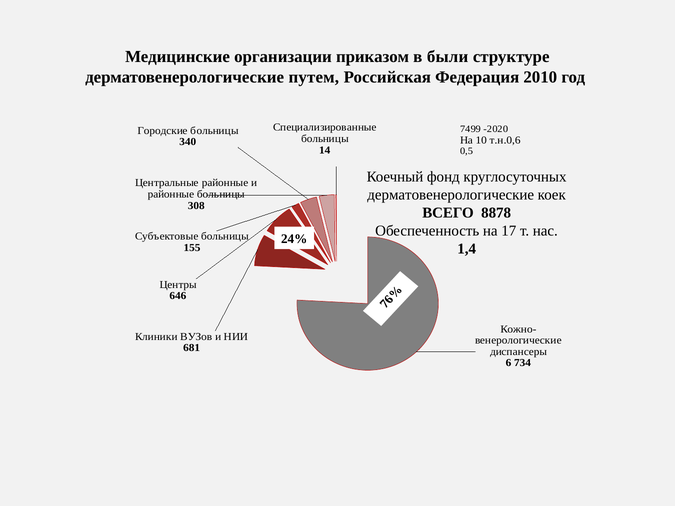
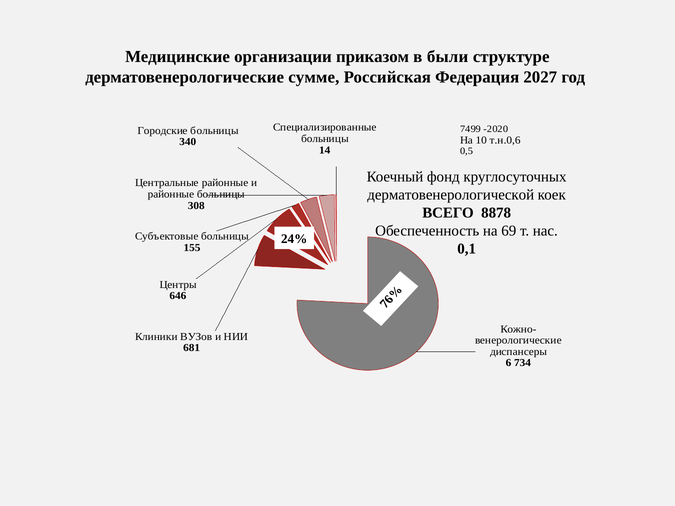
путем: путем -> сумме (314, 77)
2010: 2010 -> 2027 (540, 77)
дерматовенерологические: дерматовенерологические -> дерматовенерологической (451, 195)
17: 17 -> 69 (509, 231)
1,4: 1,4 -> 0,1 (467, 249)
